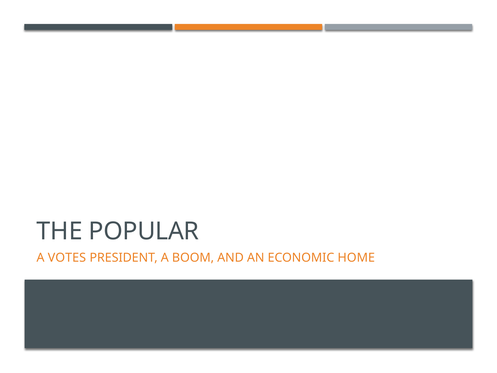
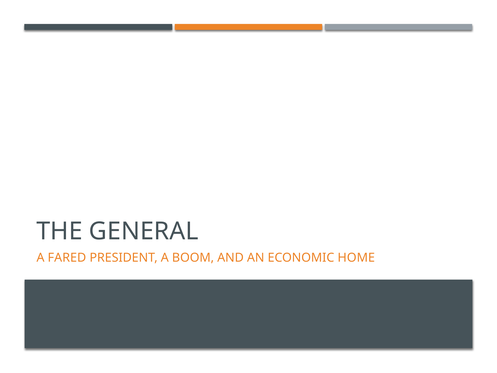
POPULAR: POPULAR -> GENERAL (144, 231)
VOTES: VOTES -> FARED (67, 258)
